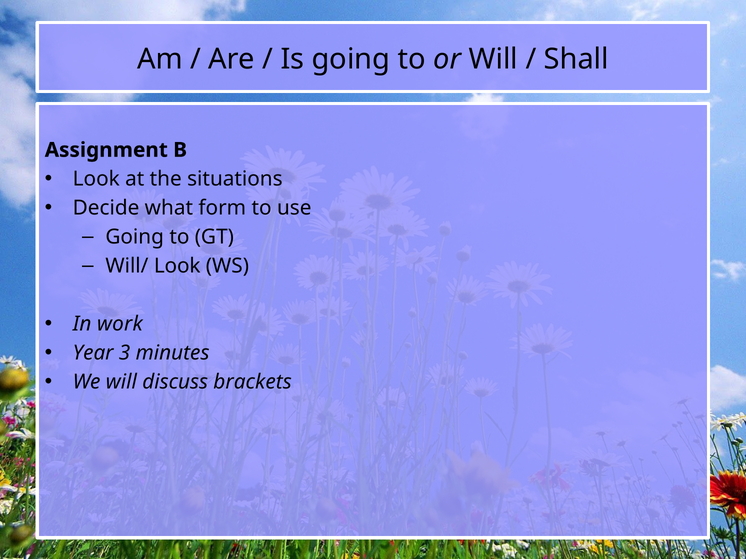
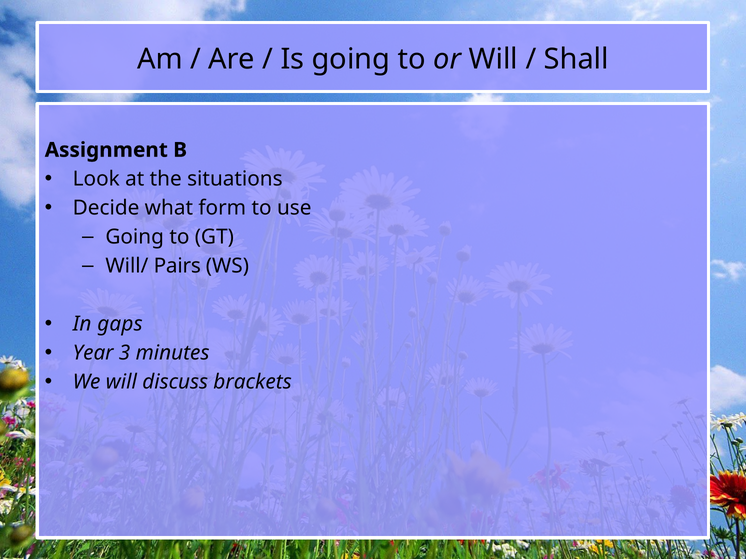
Will/ Look: Look -> Pairs (177, 266)
work: work -> gaps (120, 324)
